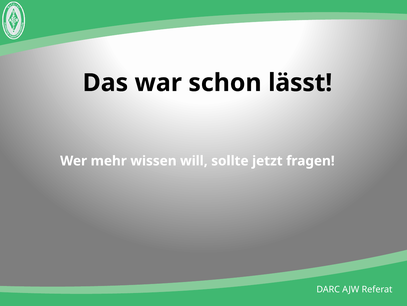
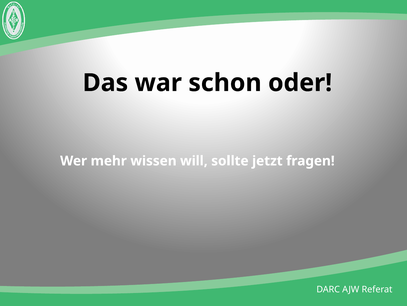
lässt: lässt -> oder (300, 83)
